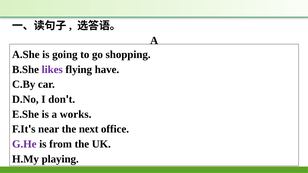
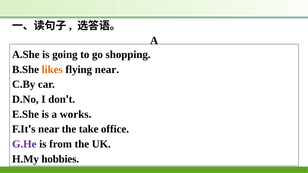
likes colour: purple -> orange (52, 70)
flying have: have -> near (107, 70)
next: next -> take (89, 129)
playing: playing -> hobbies (60, 159)
